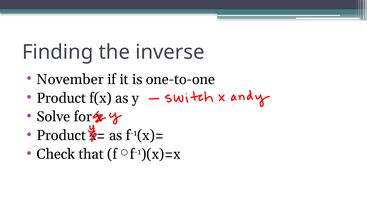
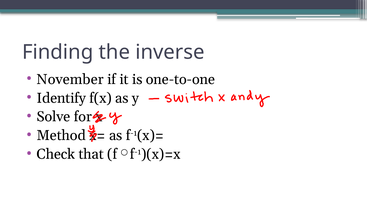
Product: Product -> Identify (61, 98)
Product: Product -> Method (61, 135)
